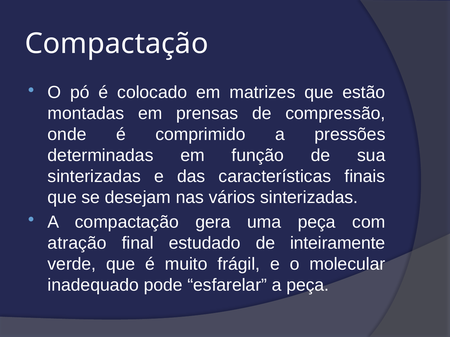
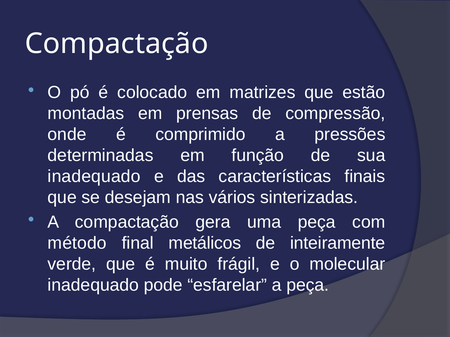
sinterizadas: sinterizadas -> inadequado (94, 177)
atração: atração -> método (77, 244)
estudado: estudado -> metálicos (205, 244)
